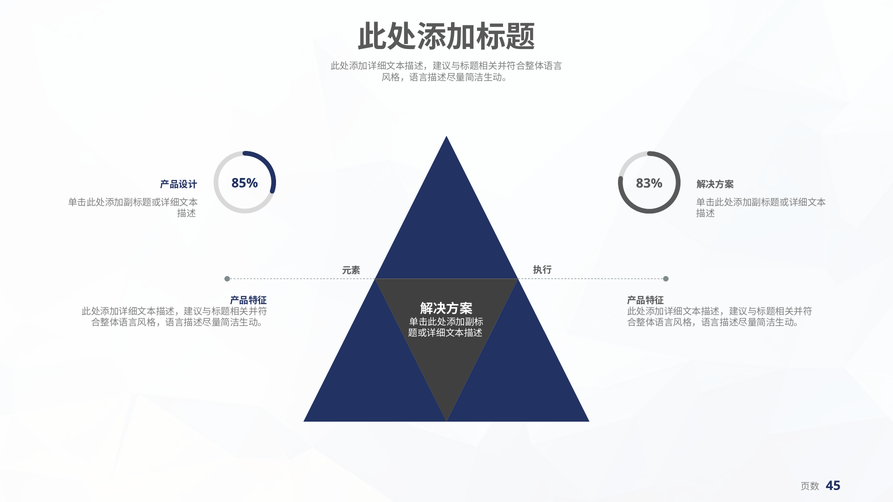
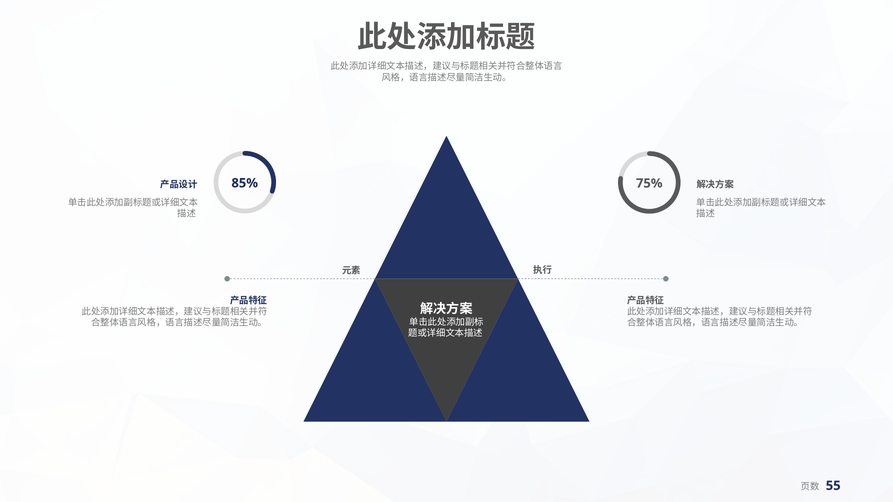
83%: 83% -> 75% (649, 183)
45: 45 -> 55 (833, 486)
